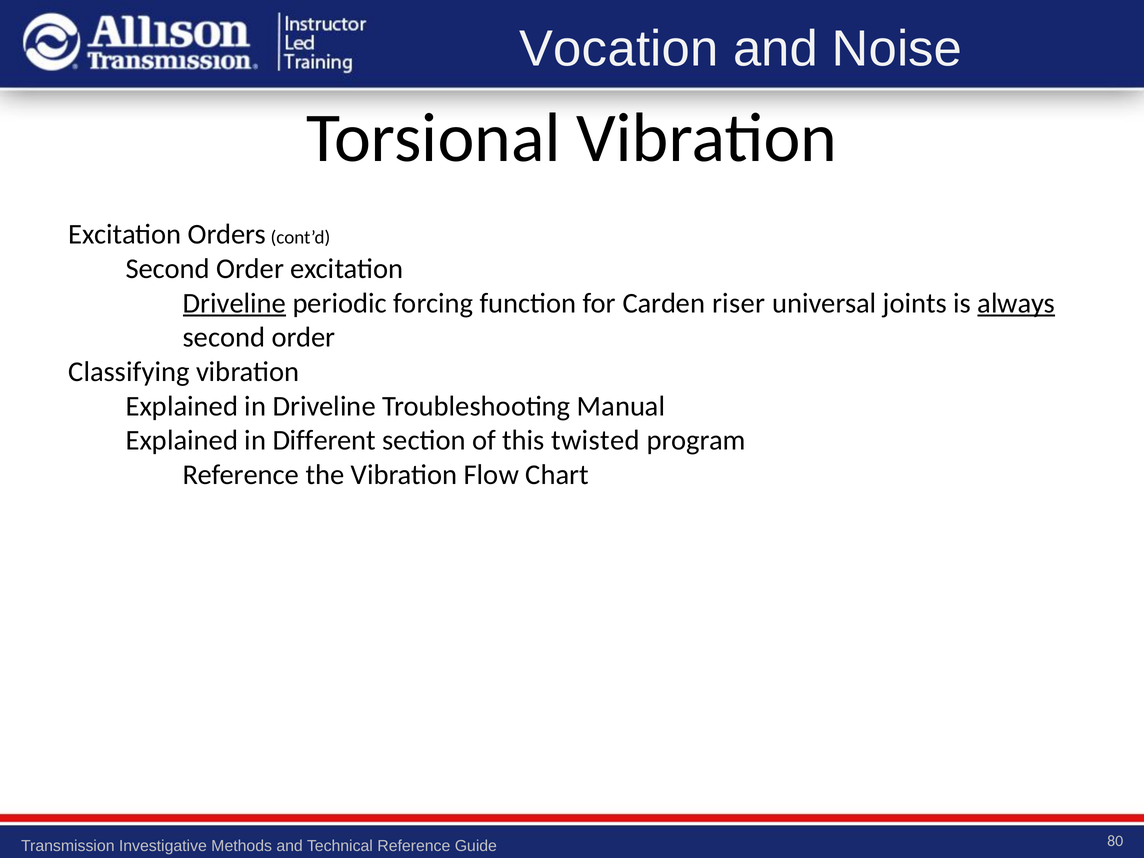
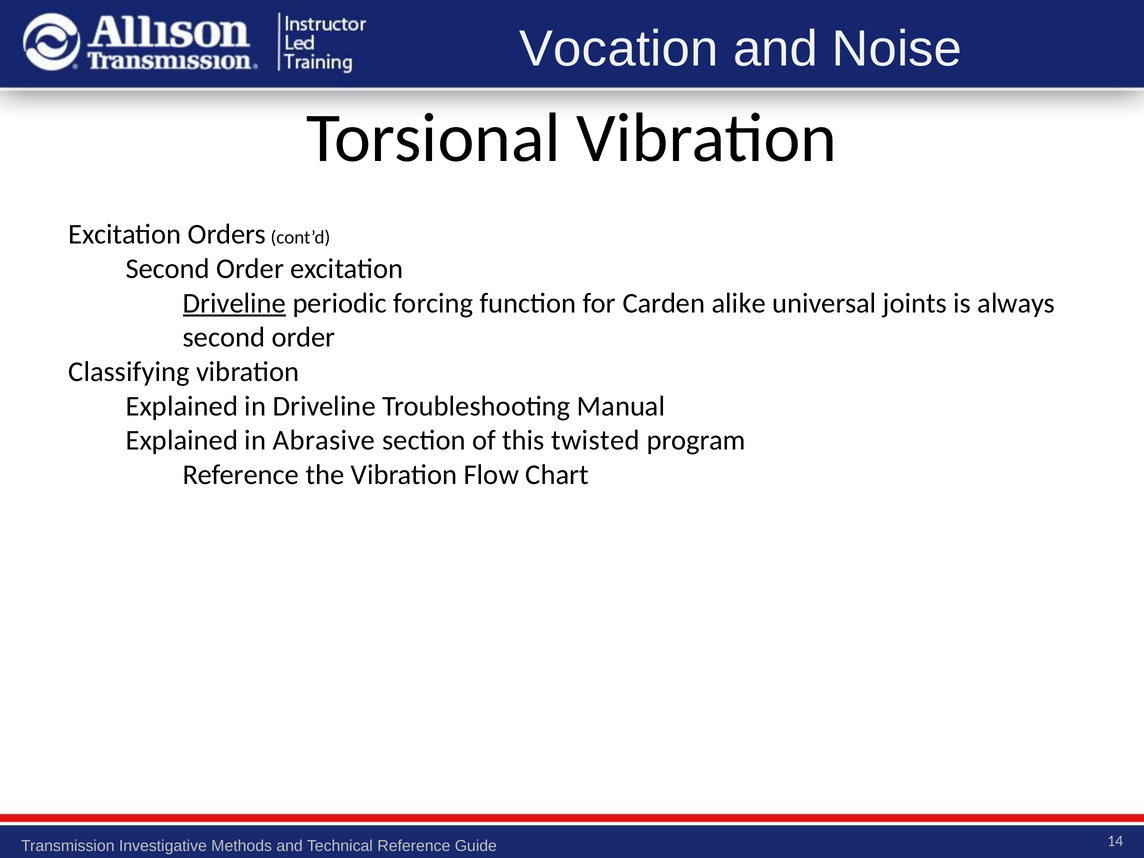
riser: riser -> alike (739, 303)
always underline: present -> none (1016, 303)
Different: Different -> Abrasive (324, 440)
80: 80 -> 14 (1115, 841)
